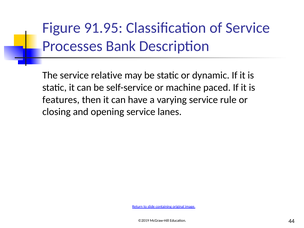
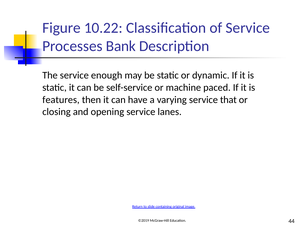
91.95: 91.95 -> 10.22 (103, 28)
relative: relative -> enough (107, 75)
rule: rule -> that (228, 100)
